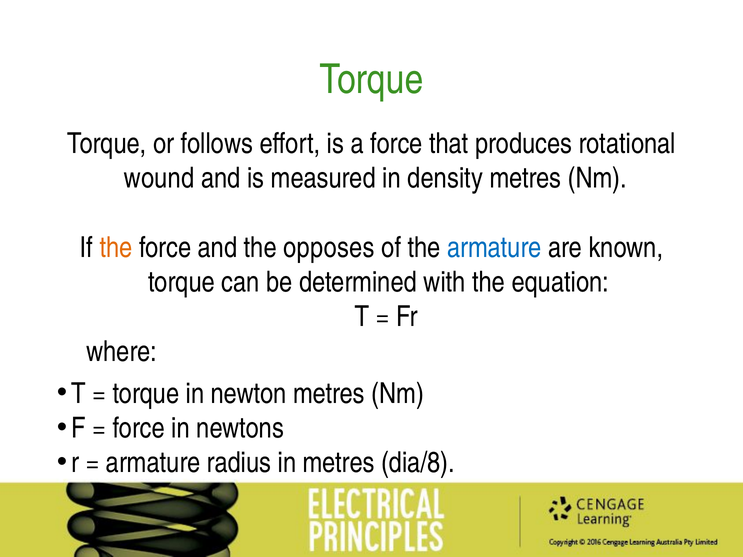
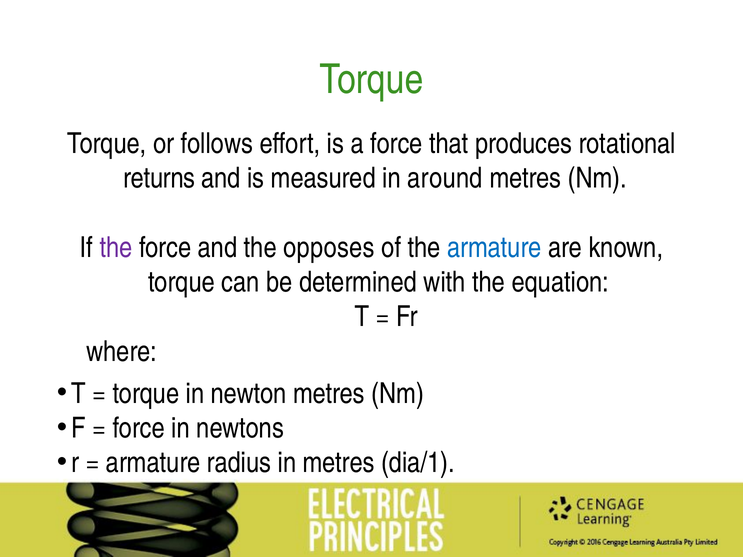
wound: wound -> returns (159, 178)
density: density -> around (445, 178)
the colour: orange -> purple (116, 248)
dia/8: dia/8 -> dia/1 (418, 463)
